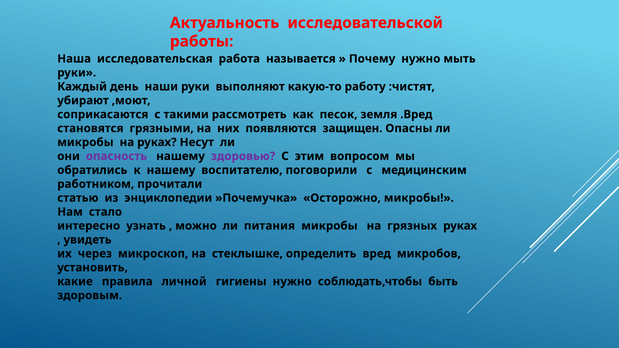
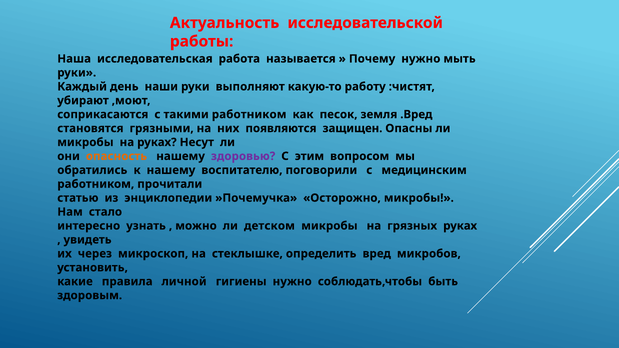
такими рассмотреть: рассмотреть -> работником (249, 114)
опасность colour: purple -> orange (117, 156)
питания: питания -> детском (269, 226)
